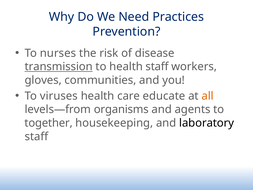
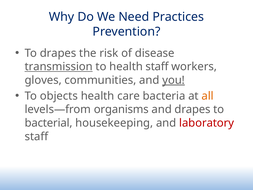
To nurses: nurses -> drapes (58, 53)
you underline: none -> present (174, 80)
viruses: viruses -> objects (59, 96)
educate: educate -> bacteria (164, 96)
and agents: agents -> drapes (193, 109)
together: together -> bacterial (49, 123)
laboratory colour: black -> red (207, 123)
